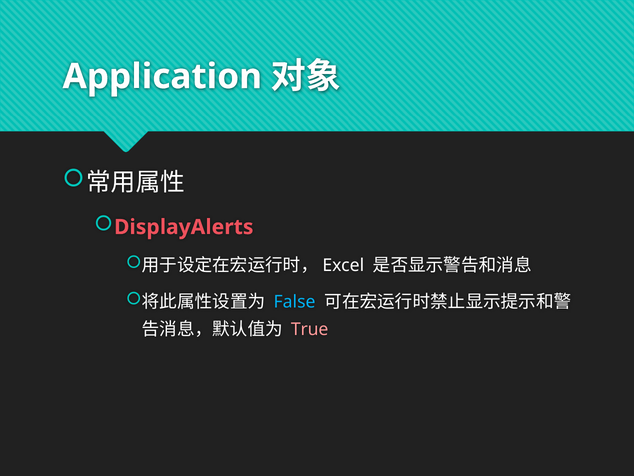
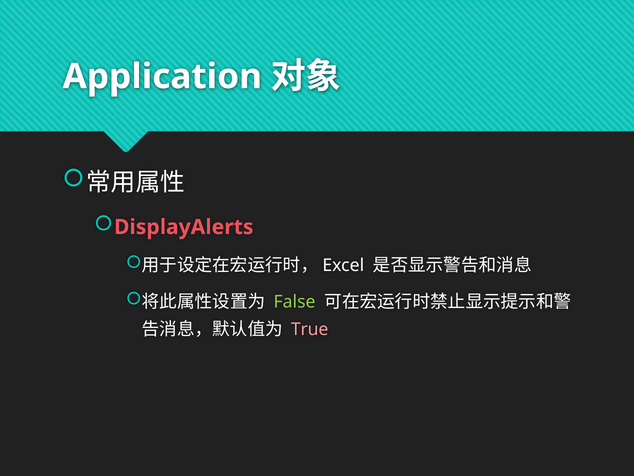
False colour: light blue -> light green (295, 301)
